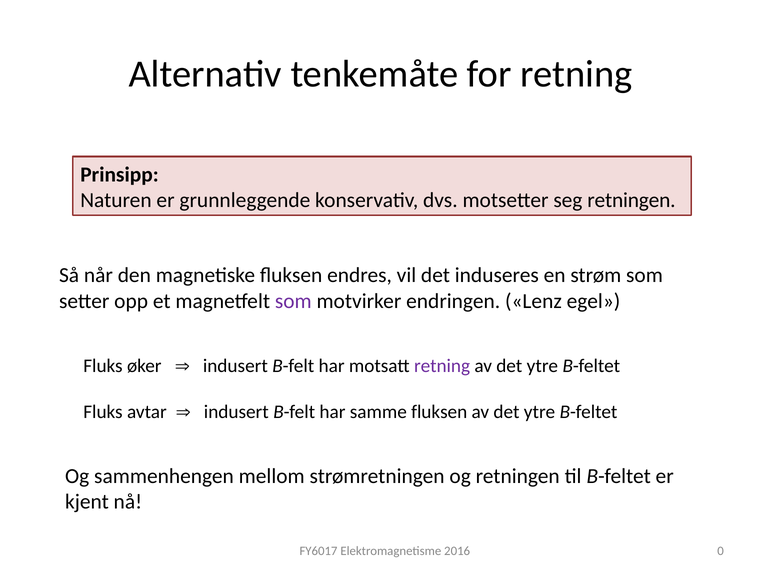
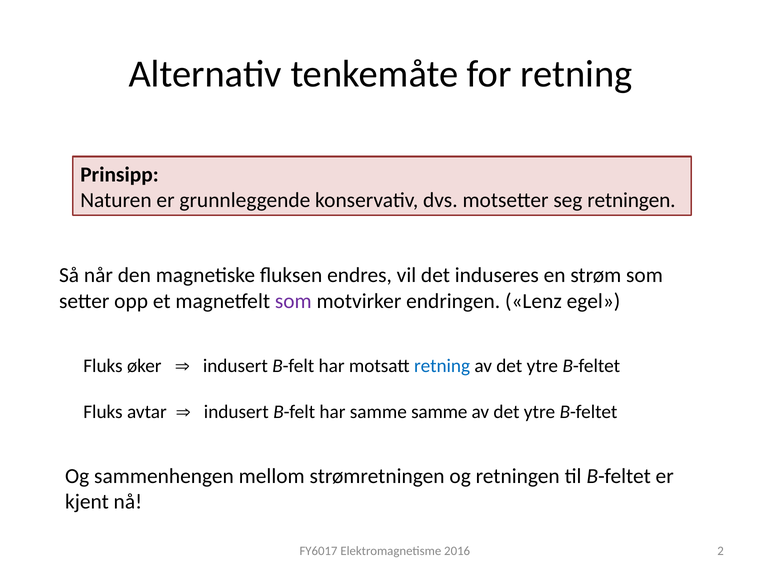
retning colour: purple -> blue (442, 366)
samme fluksen: fluksen -> samme (439, 412)
0: 0 -> 2 (721, 551)
